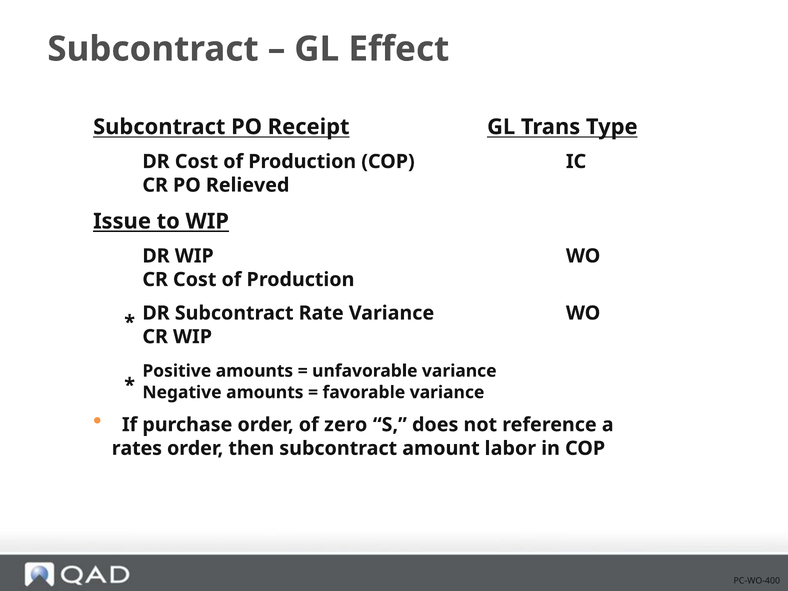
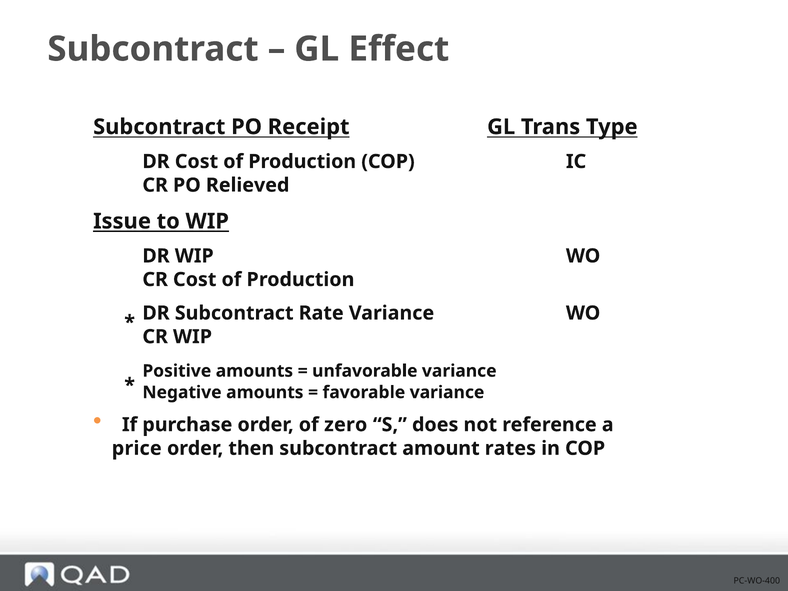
rates: rates -> price (137, 448)
labor: labor -> rates (510, 448)
